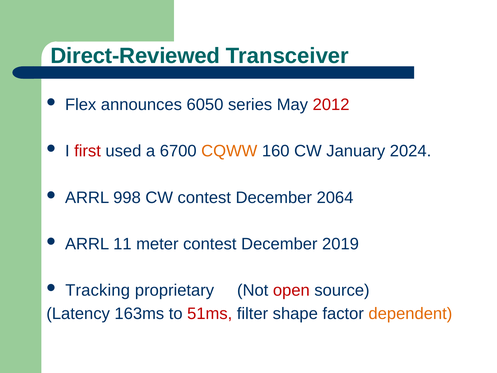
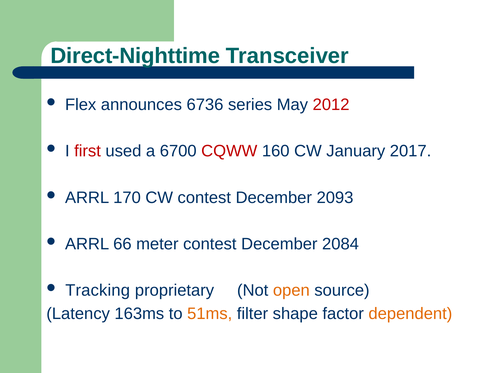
Direct-Reviewed: Direct-Reviewed -> Direct-Nighttime (135, 56)
6050: 6050 -> 6736 (205, 105)
CQWW colour: orange -> red (229, 151)
2024: 2024 -> 2017 (411, 151)
998: 998 -> 170 (127, 197)
2064: 2064 -> 2093 (335, 197)
11: 11 -> 66 (122, 244)
2019: 2019 -> 2084 (341, 244)
open colour: red -> orange (291, 290)
51ms colour: red -> orange (210, 313)
